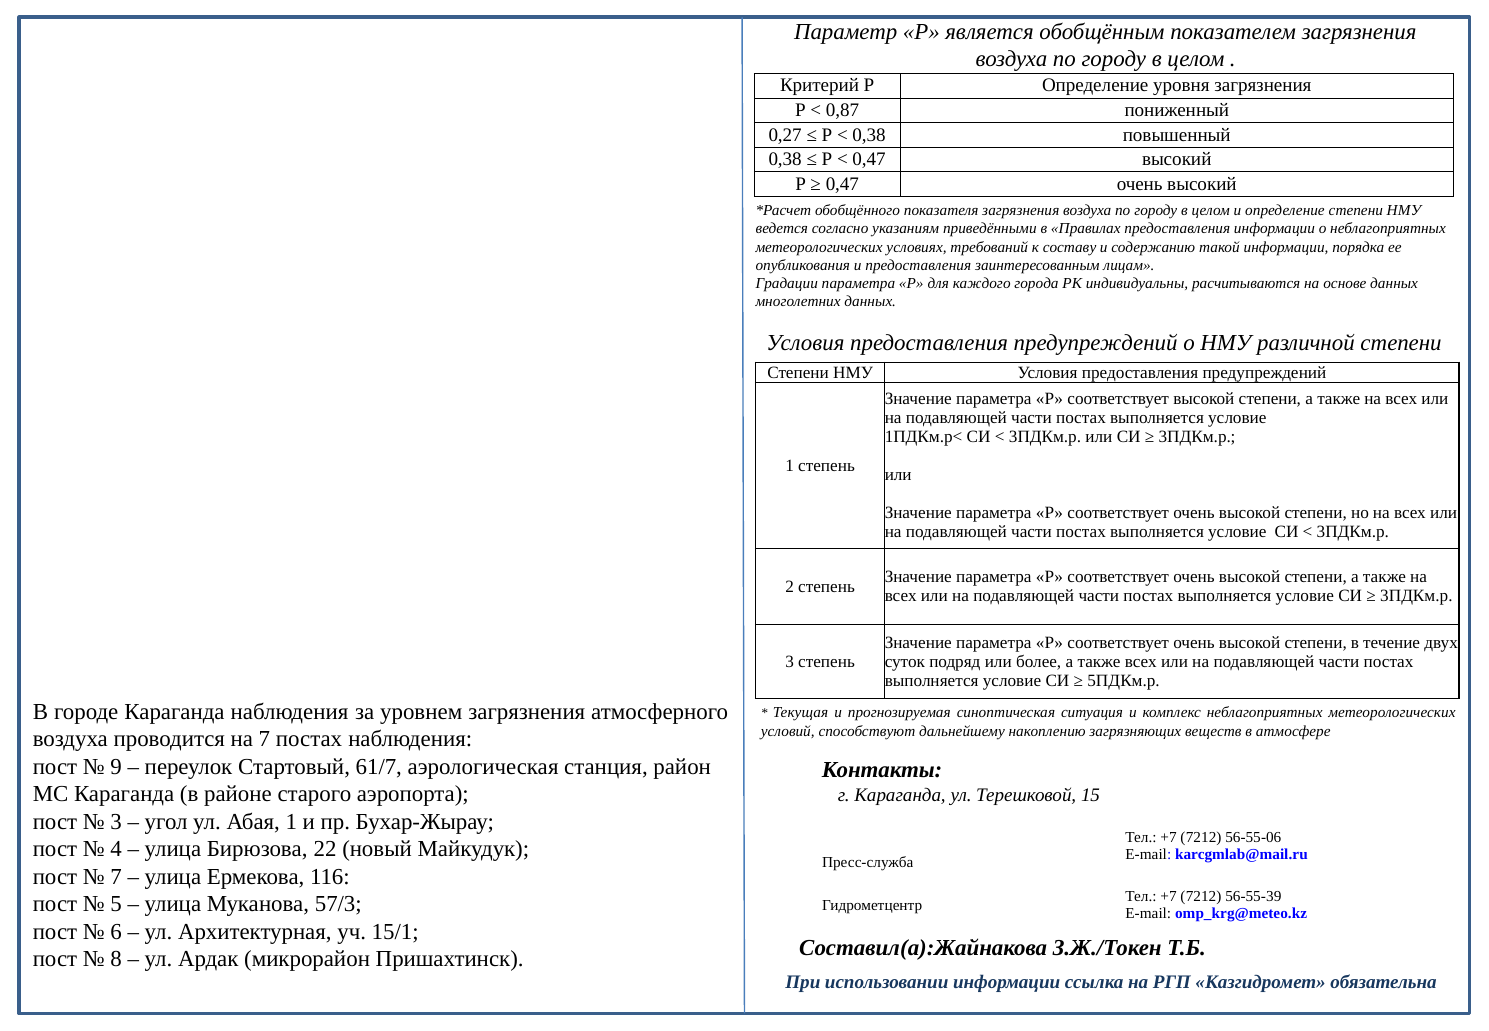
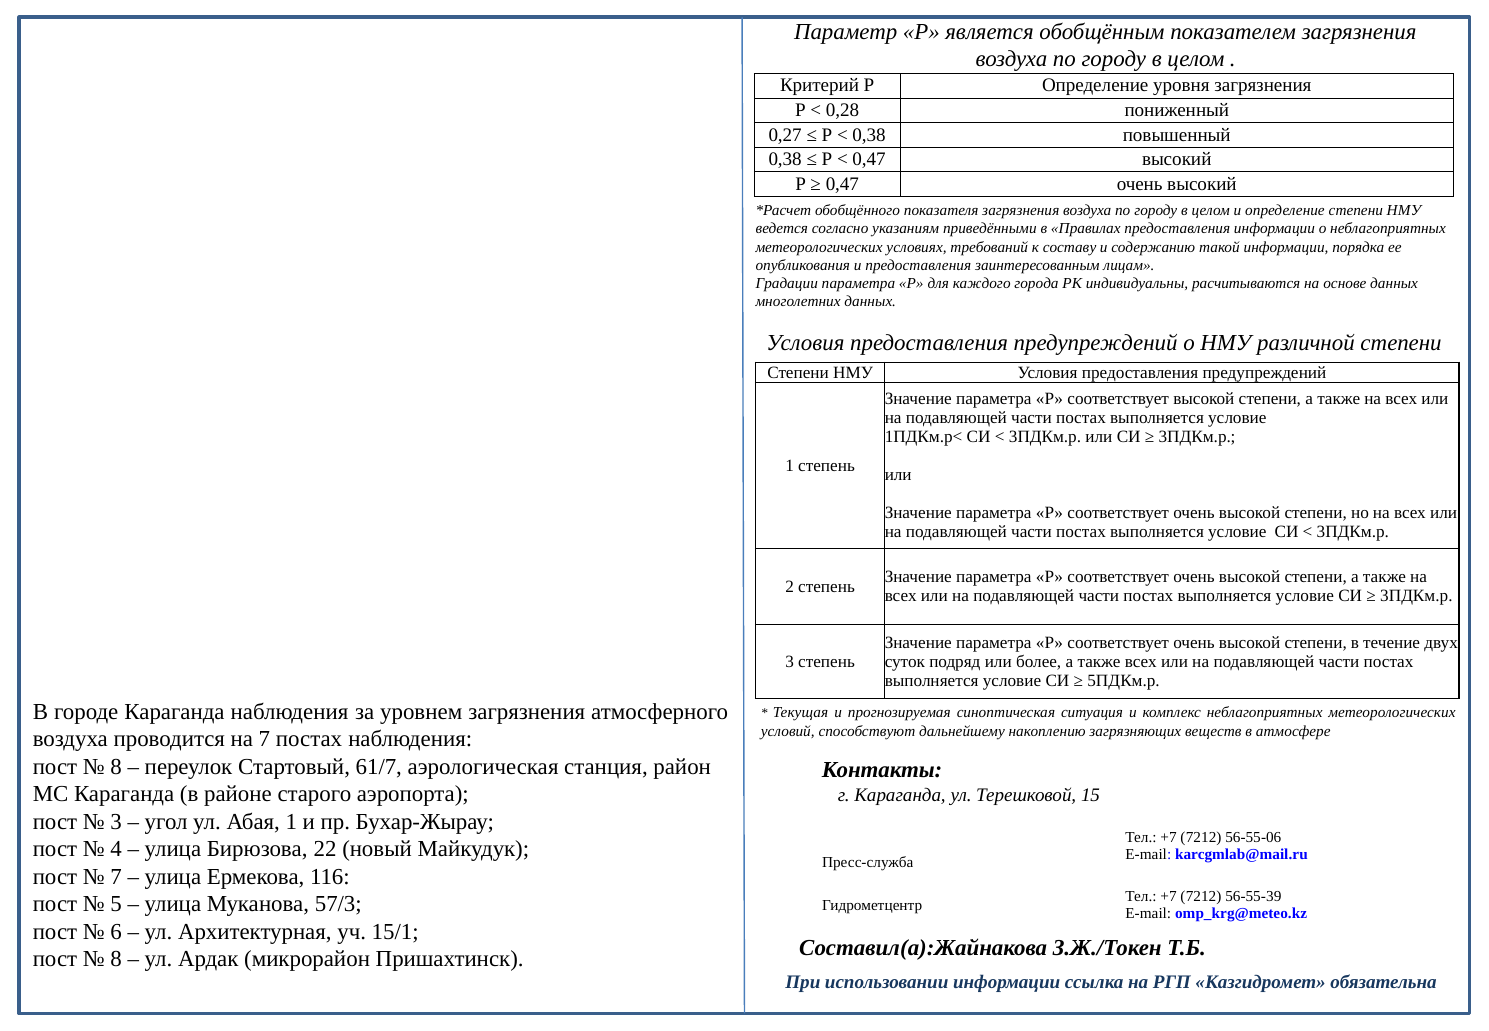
0,87: 0,87 -> 0,28 (843, 110)
9: 9 -> 8 (116, 767)
